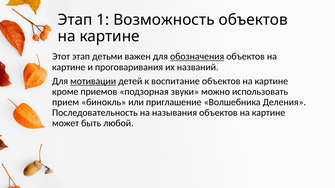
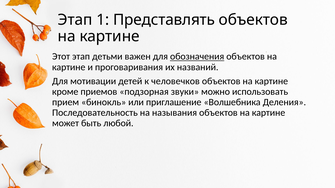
Возможность: Возможность -> Представлять (164, 20)
мотивации underline: present -> none (93, 81)
воспитание: воспитание -> человечков (175, 81)
